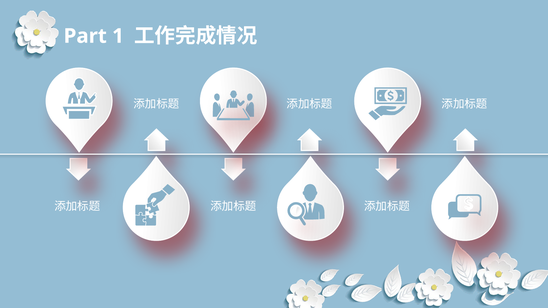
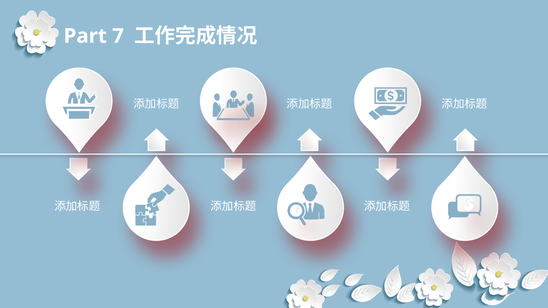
1: 1 -> 7 (118, 36)
